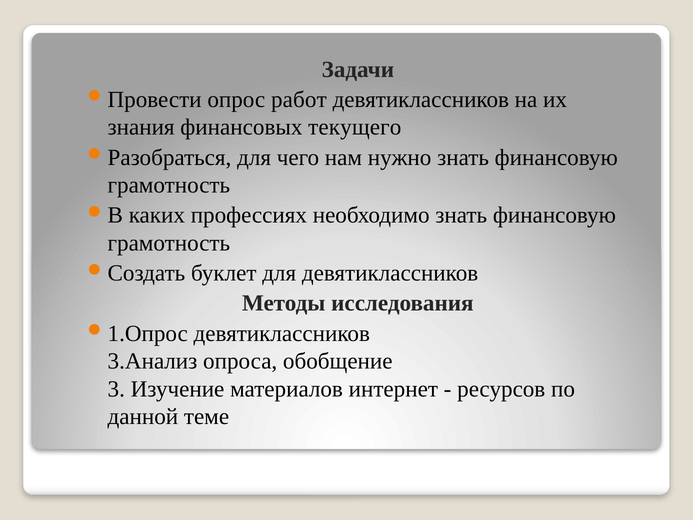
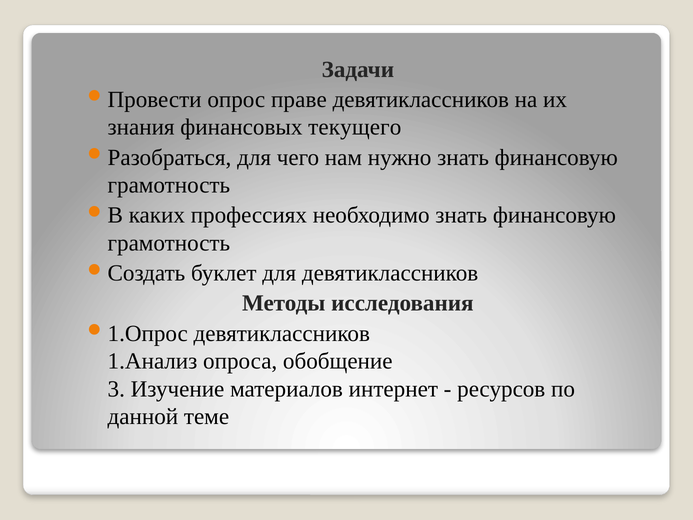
работ: работ -> праве (299, 100)
3.Анализ: 3.Анализ -> 1.Анализ (152, 361)
